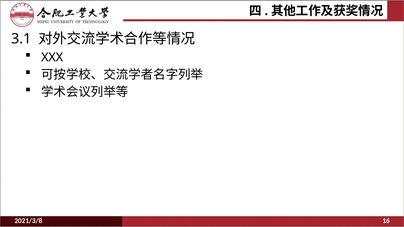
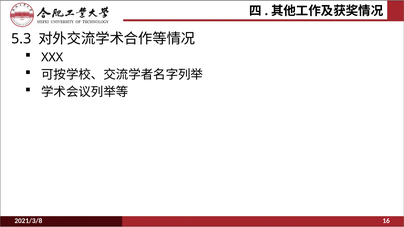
3.1: 3.1 -> 5.3 (21, 39)
